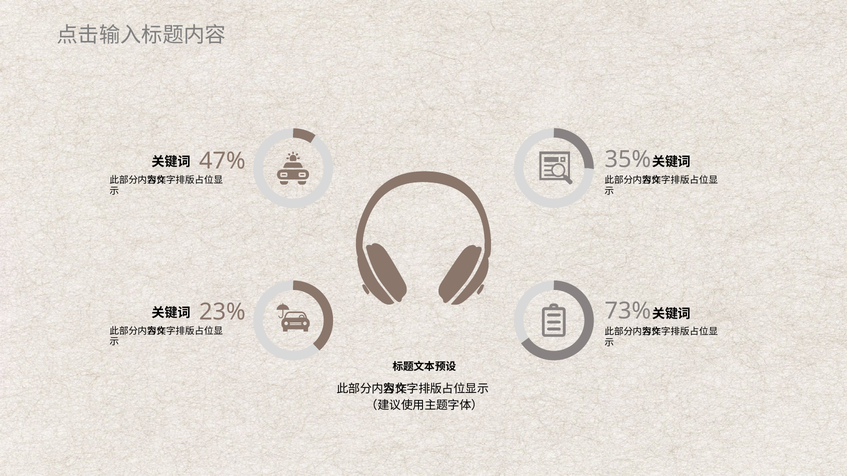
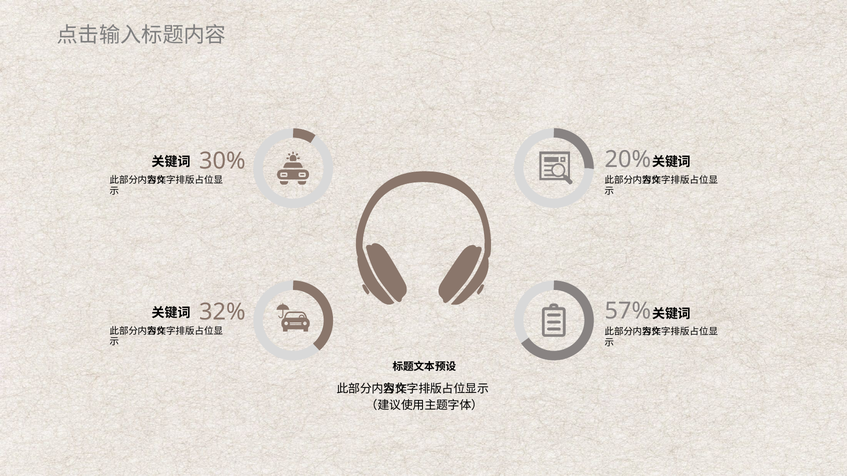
35%: 35% -> 20% (628, 159)
47%: 47% -> 30% (222, 161)
73%: 73% -> 57% (628, 311)
23%: 23% -> 32% (222, 312)
